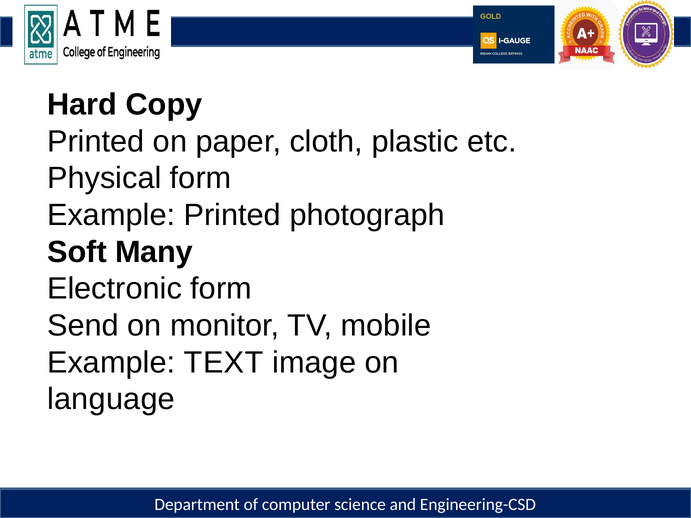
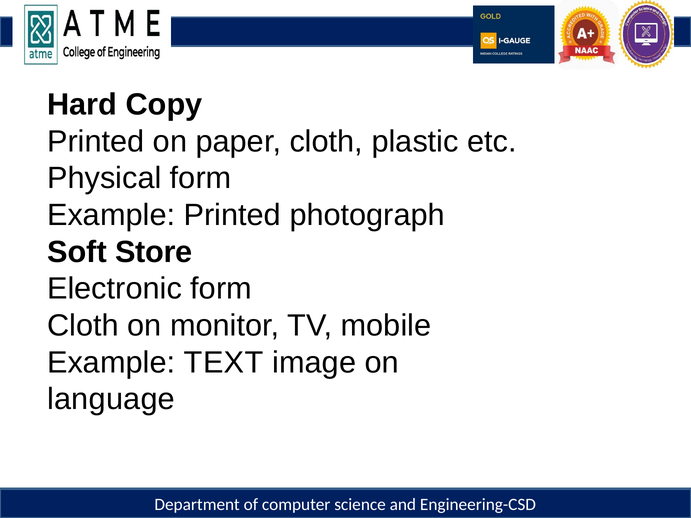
Many: Many -> Store (154, 252)
Send: Send -> Cloth (83, 326)
